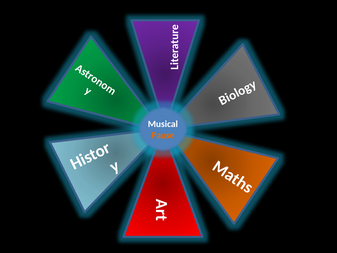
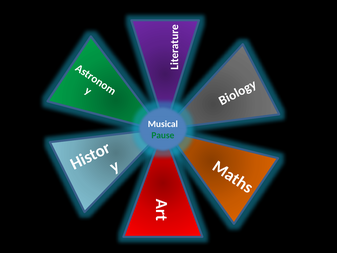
Pause colour: orange -> green (163, 135)
